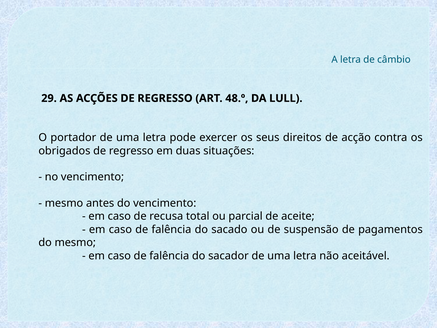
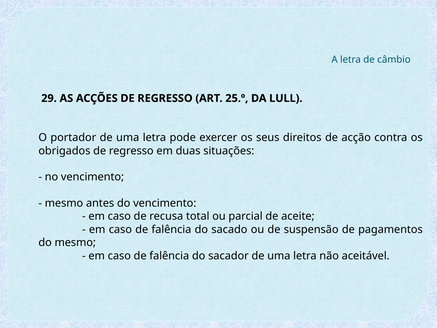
48.º: 48.º -> 25.º (237, 98)
